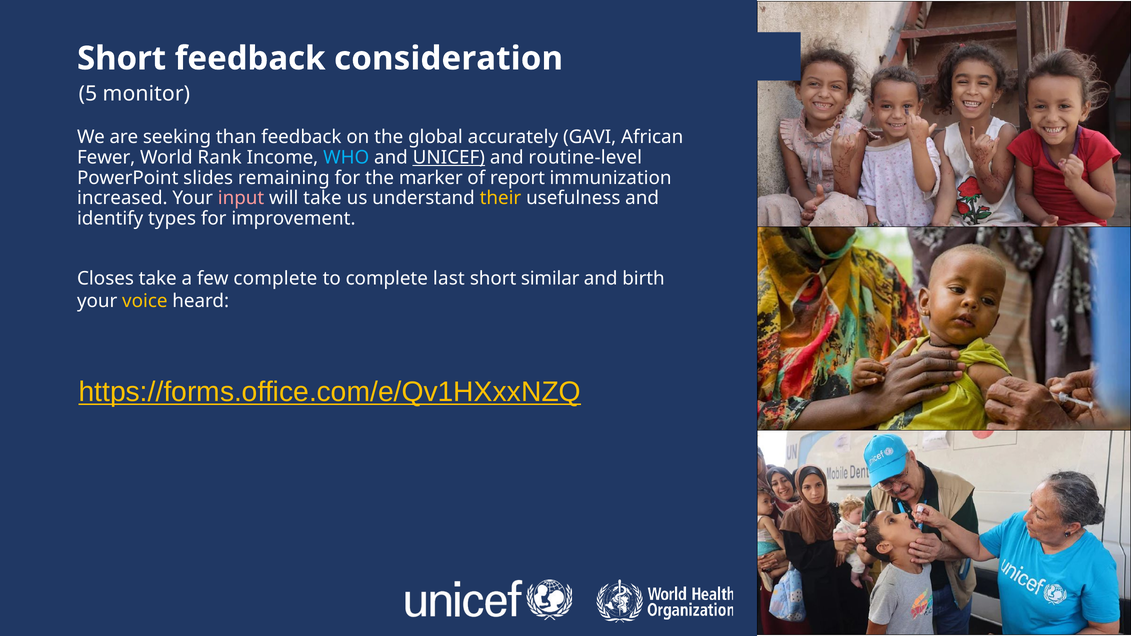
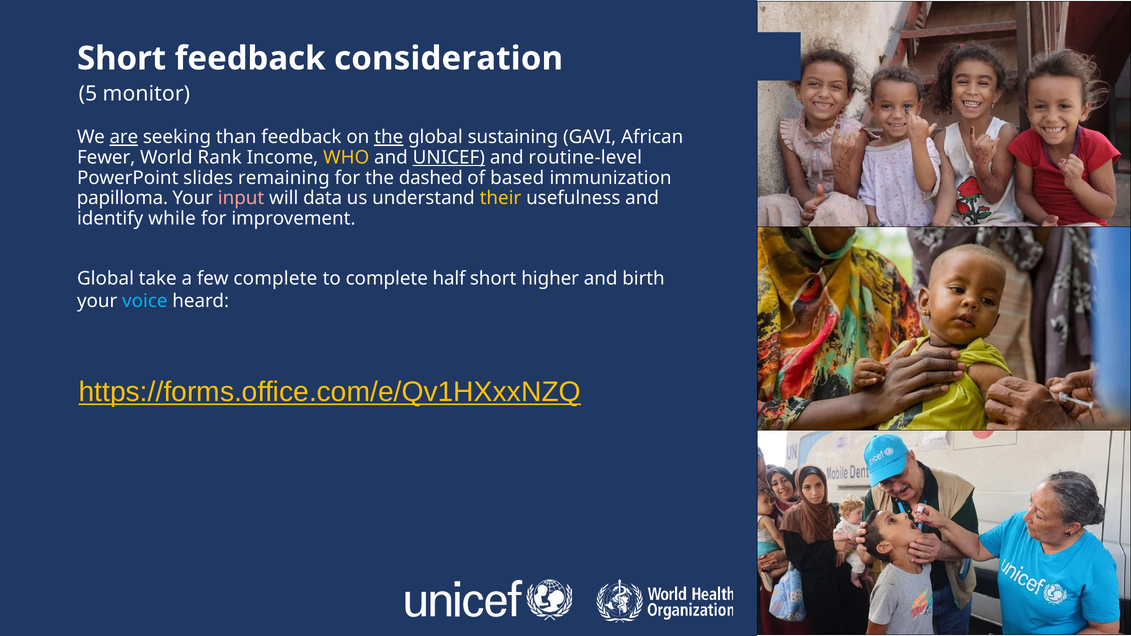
are underline: none -> present (124, 137)
the underline: none -> present (389, 137)
accurately: accurately -> sustaining (513, 137)
WHO colour: light blue -> yellow (346, 158)
marker: marker -> dashed (431, 178)
report: report -> based (517, 178)
increased: increased -> papilloma (122, 198)
will take: take -> data (323, 198)
types: types -> while (172, 219)
Closes: Closes -> Global (106, 279)
last: last -> half (449, 279)
similar: similar -> higher (550, 279)
voice colour: yellow -> light blue (145, 301)
